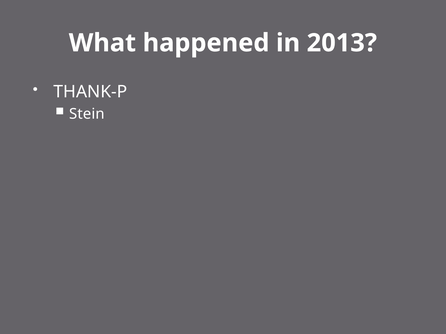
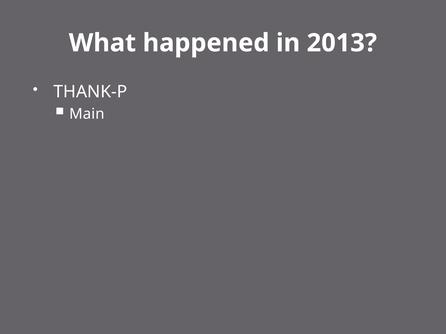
Stein: Stein -> Main (87, 114)
